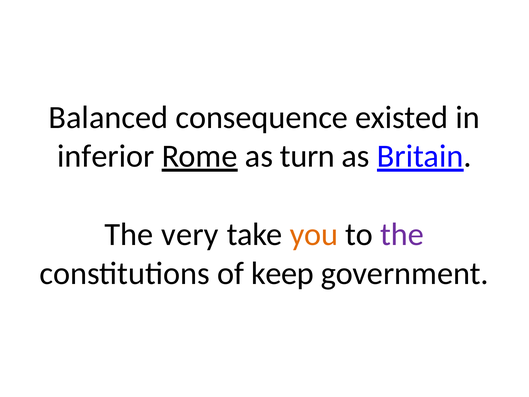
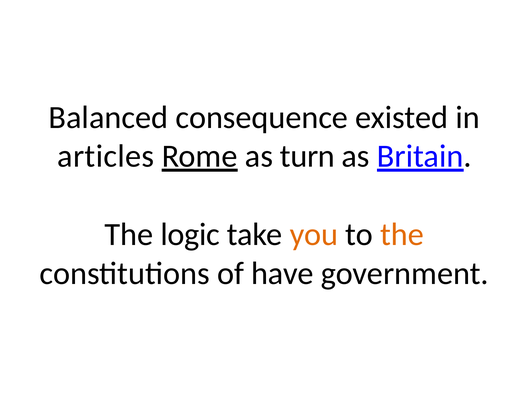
inferior: inferior -> articles (106, 156)
very: very -> logic (190, 234)
the colour: purple -> orange (402, 234)
keep: keep -> have (282, 273)
